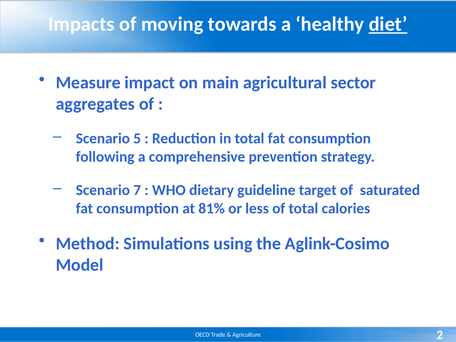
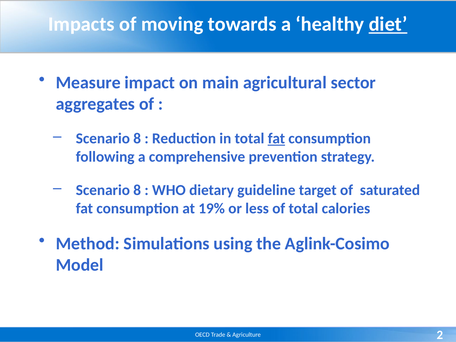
5: 5 -> 8 (137, 139)
fat underline: none -> present (276, 139)
7: 7 -> 8 (137, 190)
81%: 81% -> 19% (212, 209)
